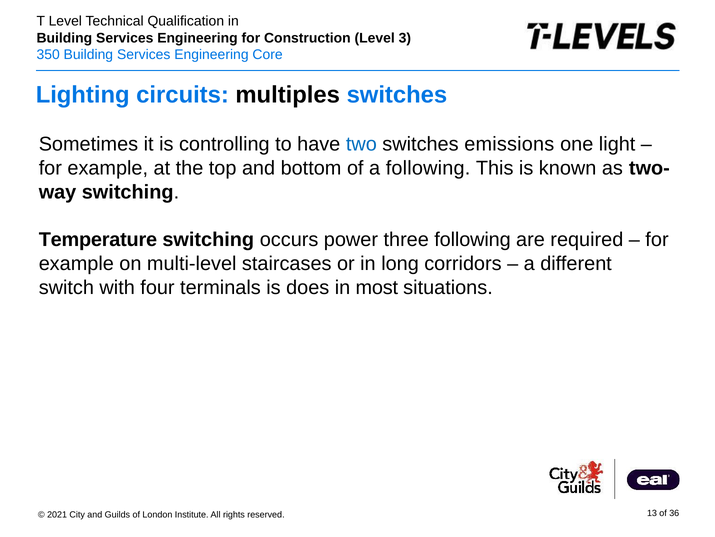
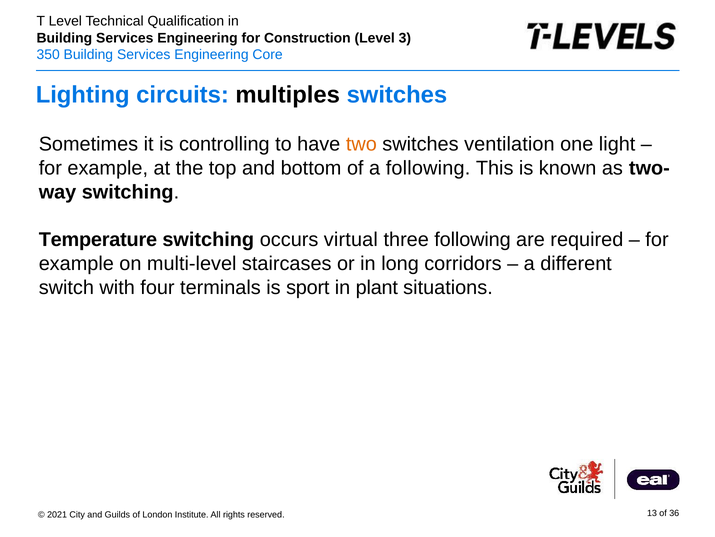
two colour: blue -> orange (361, 144)
emissions: emissions -> ventilation (509, 144)
power: power -> virtual (351, 240)
does: does -> sport (308, 287)
most: most -> plant (377, 287)
